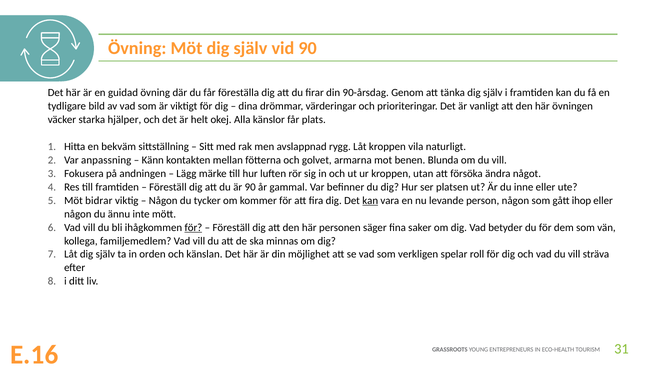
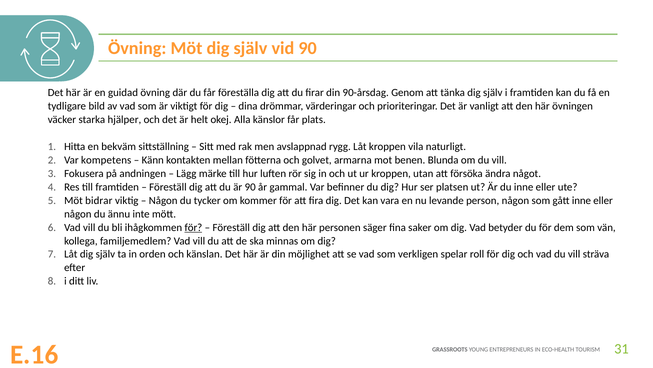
anpassning: anpassning -> kompetens (106, 160)
kan underline: present -> none (370, 200)
gått ihop: ihop -> inne (581, 200)
